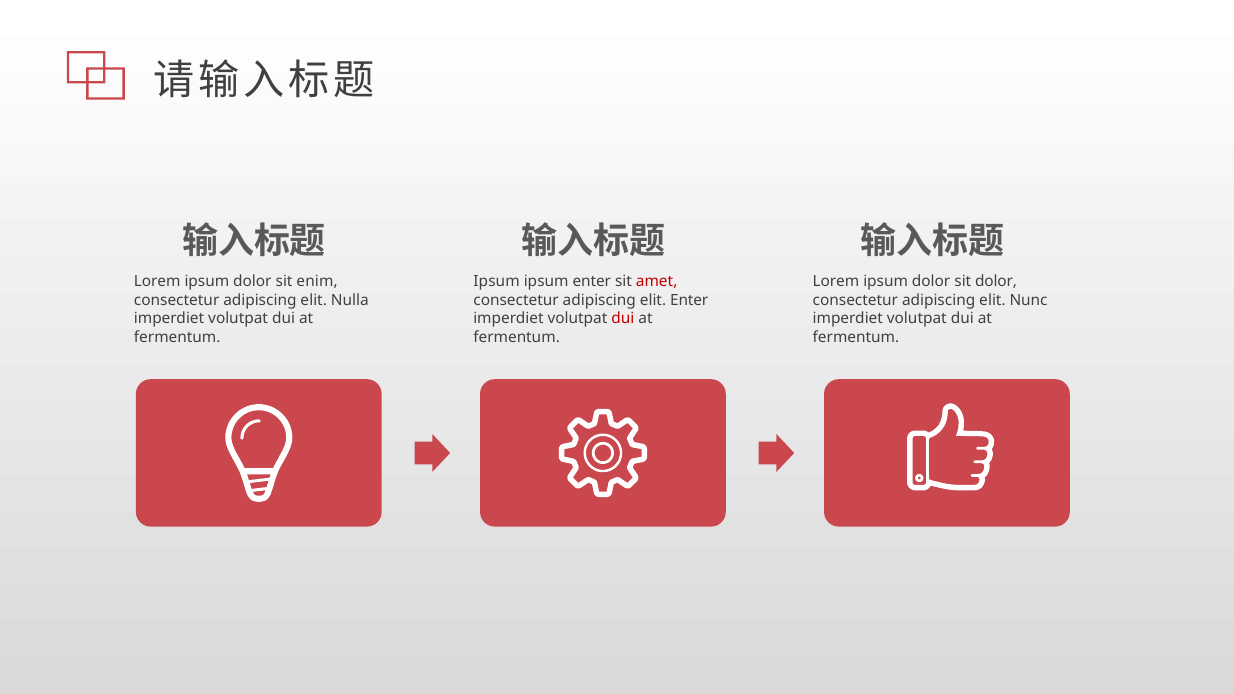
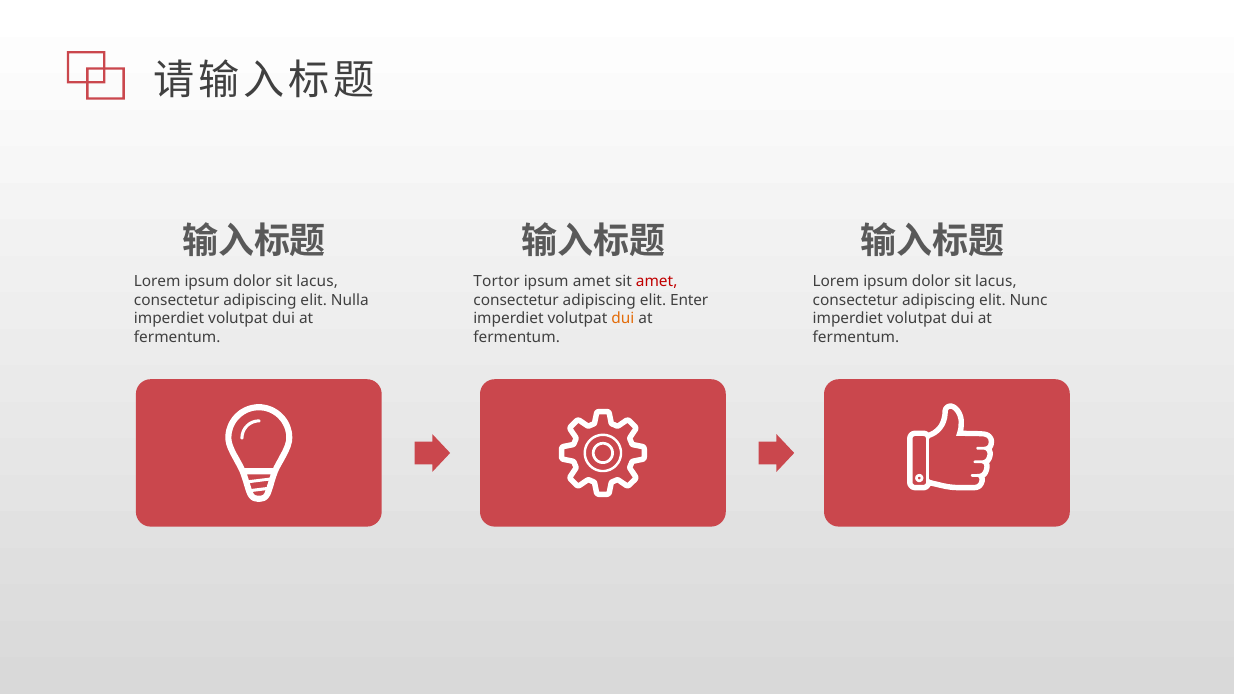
enim: enim -> lacus (317, 282)
Ipsum: Ipsum -> Tortor (497, 282)
ipsum enter: enter -> amet (592, 282)
dolor: dolor -> lacus (996, 282)
dui colour: red -> orange (623, 319)
